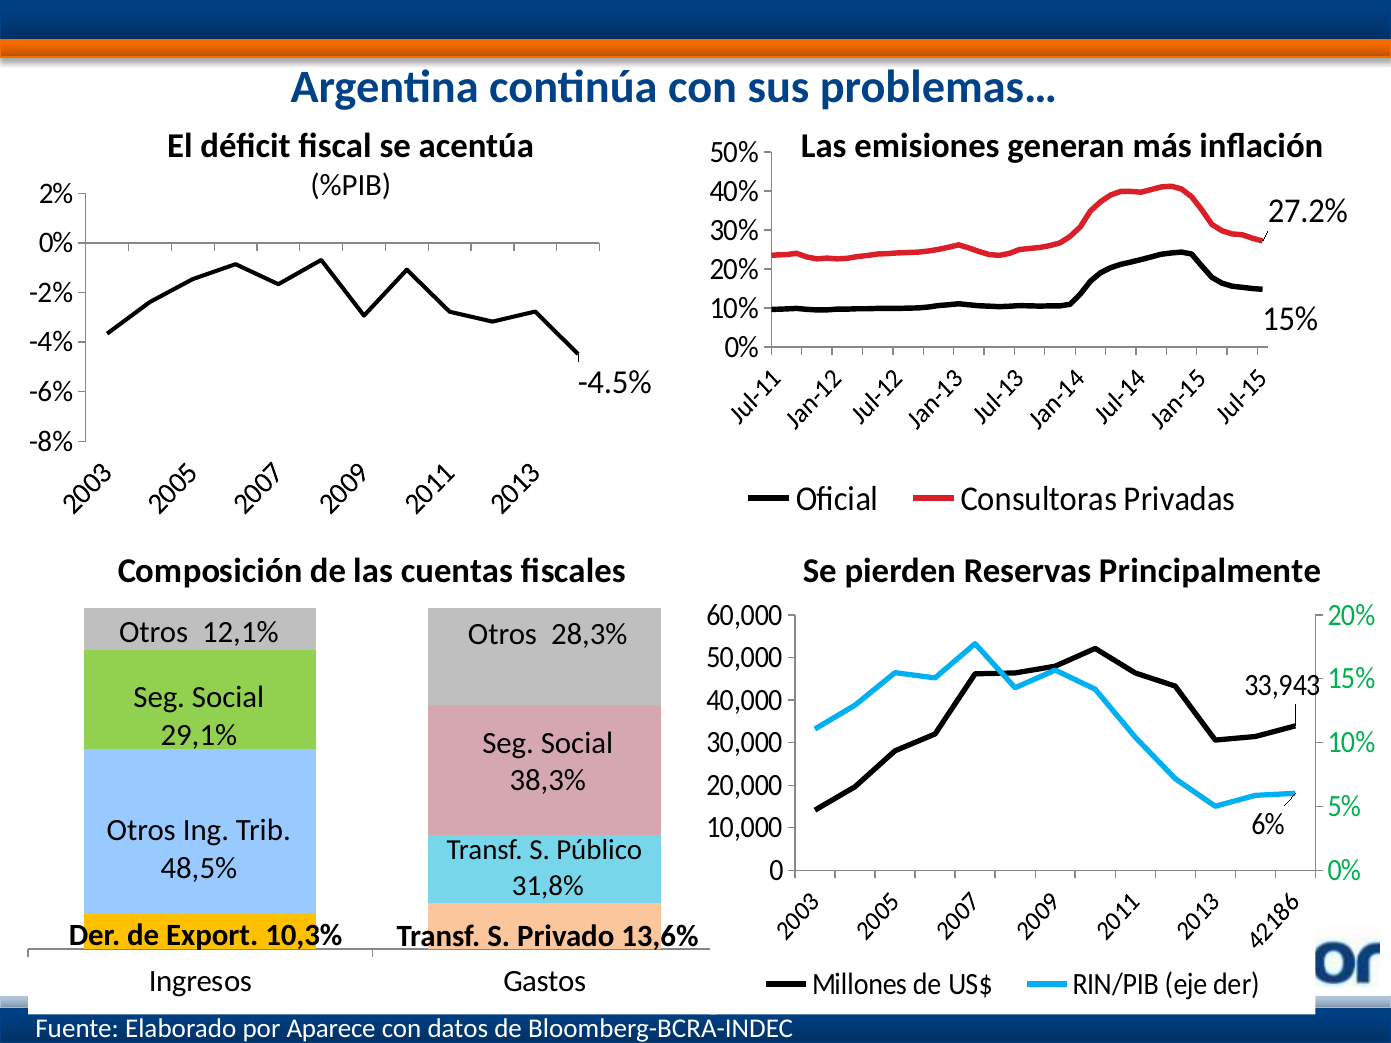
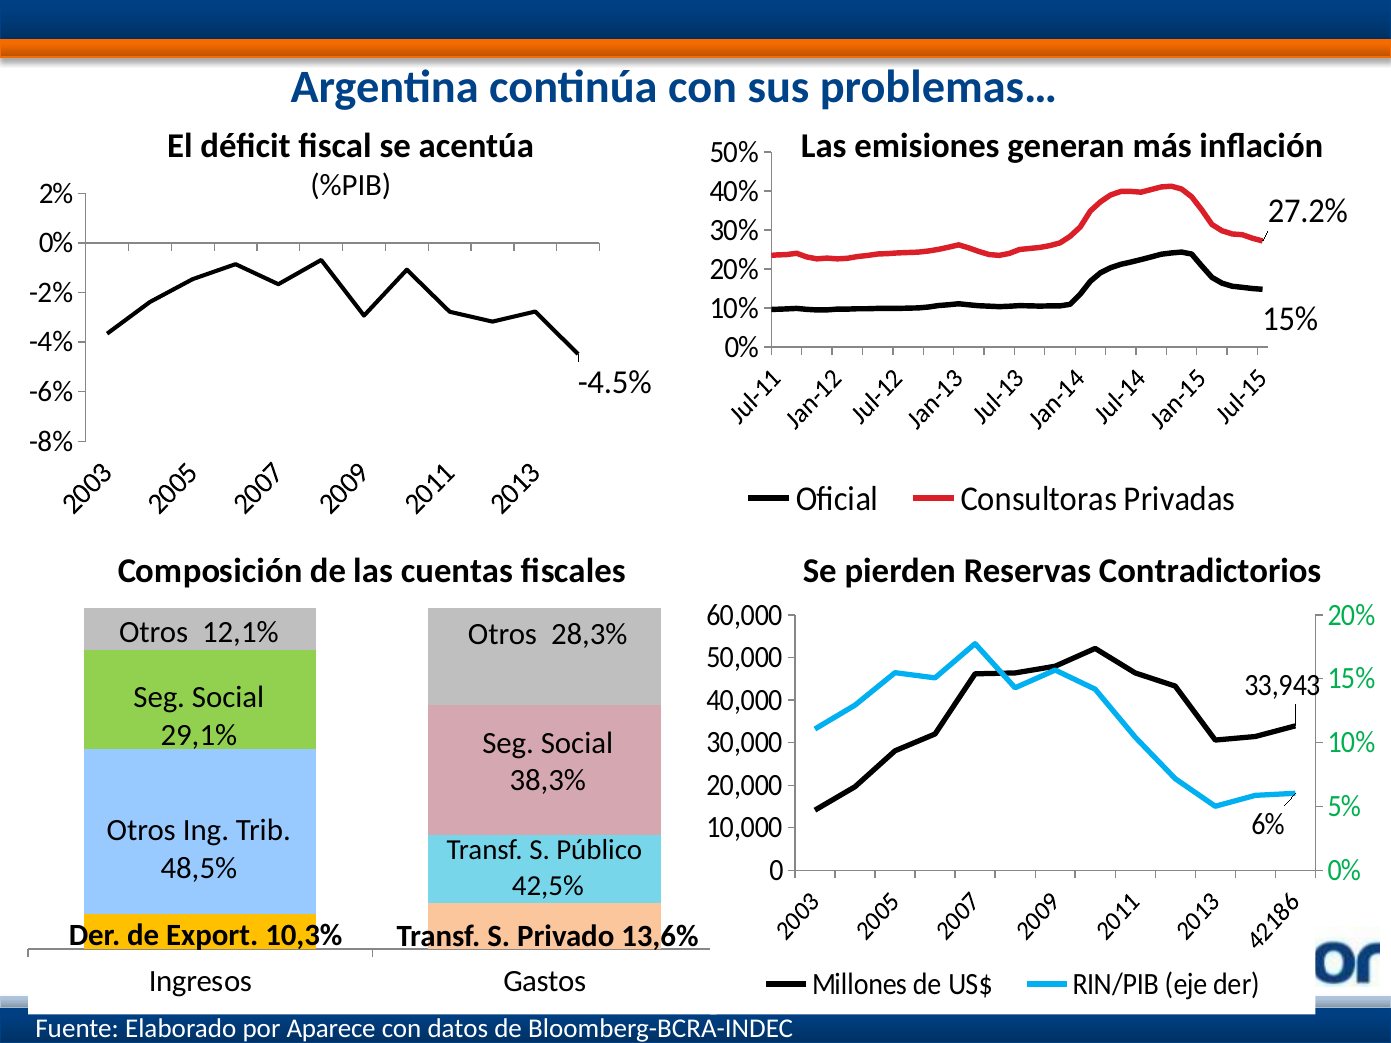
Principalmente: Principalmente -> Contradictorios (1210, 571)
31,8%: 31,8% -> 42,5% (548, 886)
